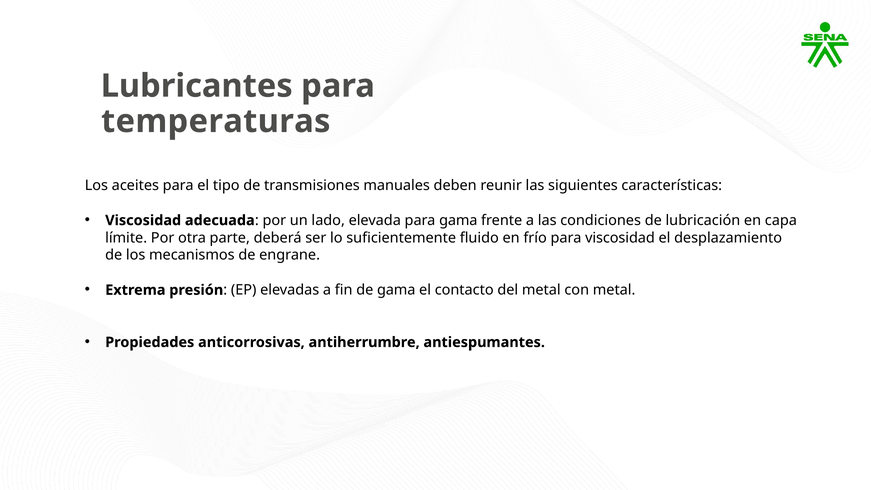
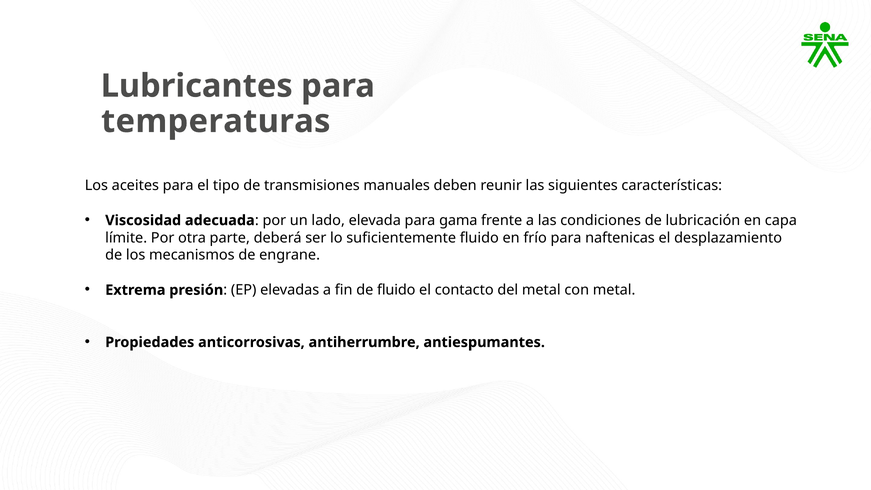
para viscosidad: viscosidad -> naftenicas (620, 238)
de gama: gama -> fluido (396, 290)
